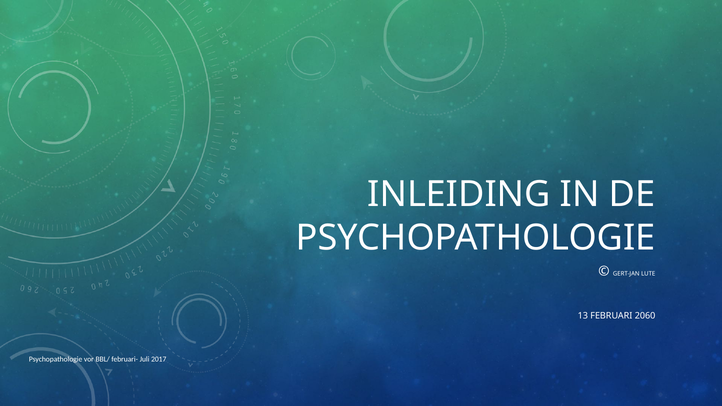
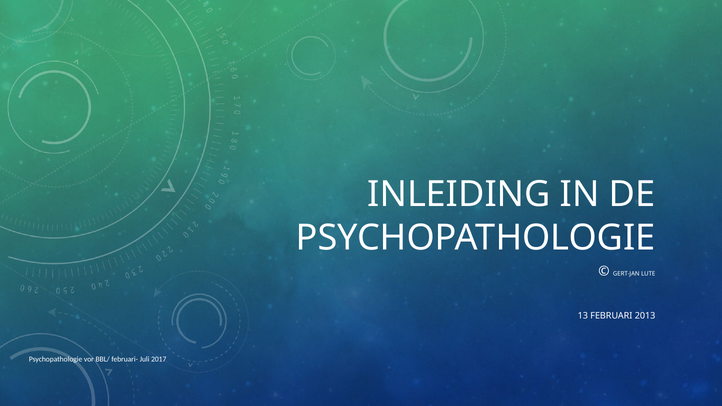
2060: 2060 -> 2013 (645, 316)
